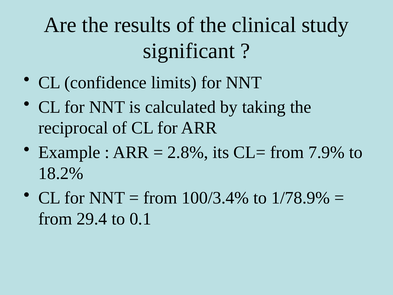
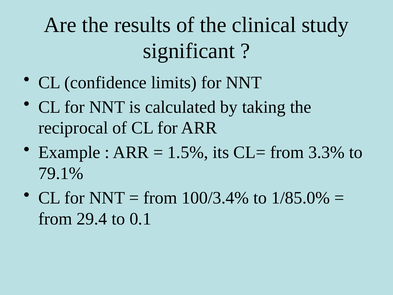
2.8%: 2.8% -> 1.5% (188, 152)
7.9%: 7.9% -> 3.3% (326, 152)
18.2%: 18.2% -> 79.1% (61, 173)
1/78.9%: 1/78.9% -> 1/85.0% (301, 198)
